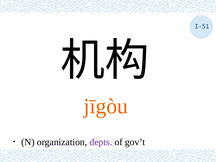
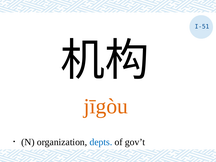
depts colour: purple -> blue (101, 142)
